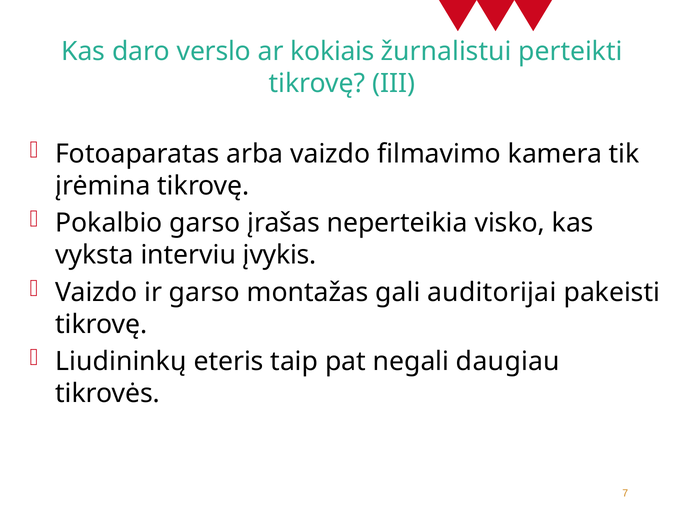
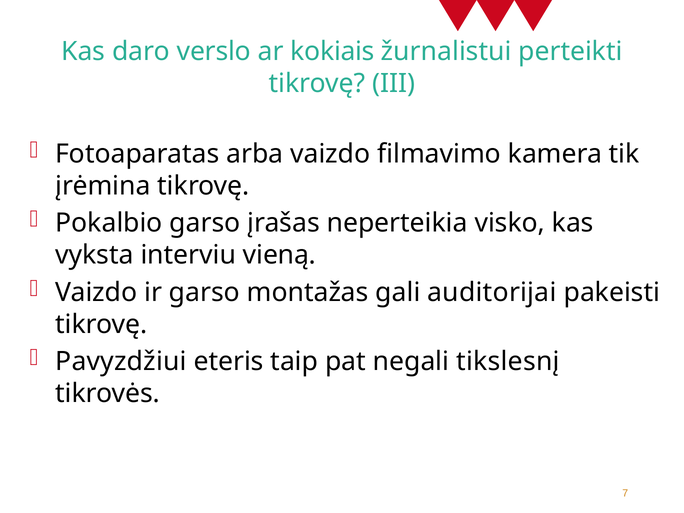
įvykis: įvykis -> vieną (280, 255)
Liudininkų: Liudininkų -> Pavyzdžiui (121, 362)
daugiau: daugiau -> tikslesnį (508, 362)
